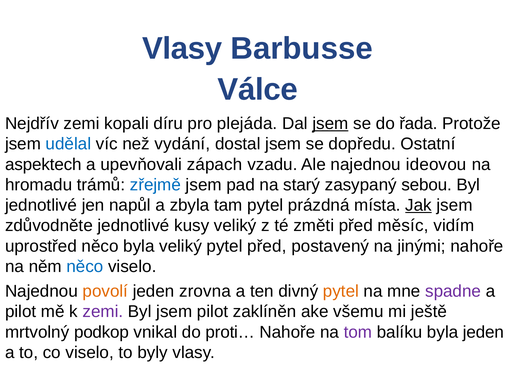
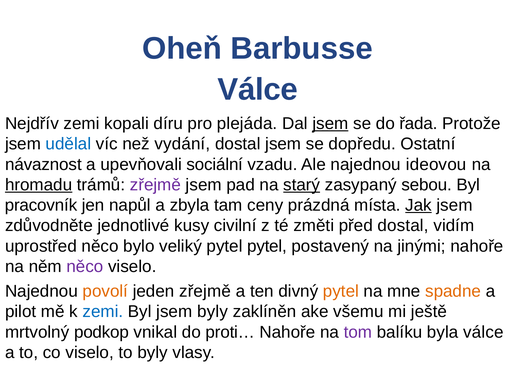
Vlasy: Vlasy -> Oheň (182, 48)
aspektech: aspektech -> návaznost (43, 164)
zápach: zápach -> sociální (215, 164)
hromadu underline: none -> present (39, 185)
zřejmě colour: blue -> purple (155, 185)
starý underline: none -> present (302, 185)
jednotlivé: jednotlivé -> pracovník (41, 205)
tam pytel: pytel -> ceny (265, 205)
kusy veliký: veliký -> civilní (235, 226)
před měsíc: měsíc -> dostal (403, 226)
něco byla: byla -> bylo (139, 246)
pytel před: před -> pytel (267, 246)
něco colour: blue -> purple (85, 267)
jeden zrovna: zrovna -> zřejmě (205, 291)
spadne colour: purple -> orange (453, 291)
zemi colour: purple -> blue (103, 312)
jsem pilot: pilot -> byly (213, 312)
byla jeden: jeden -> válce (483, 332)
